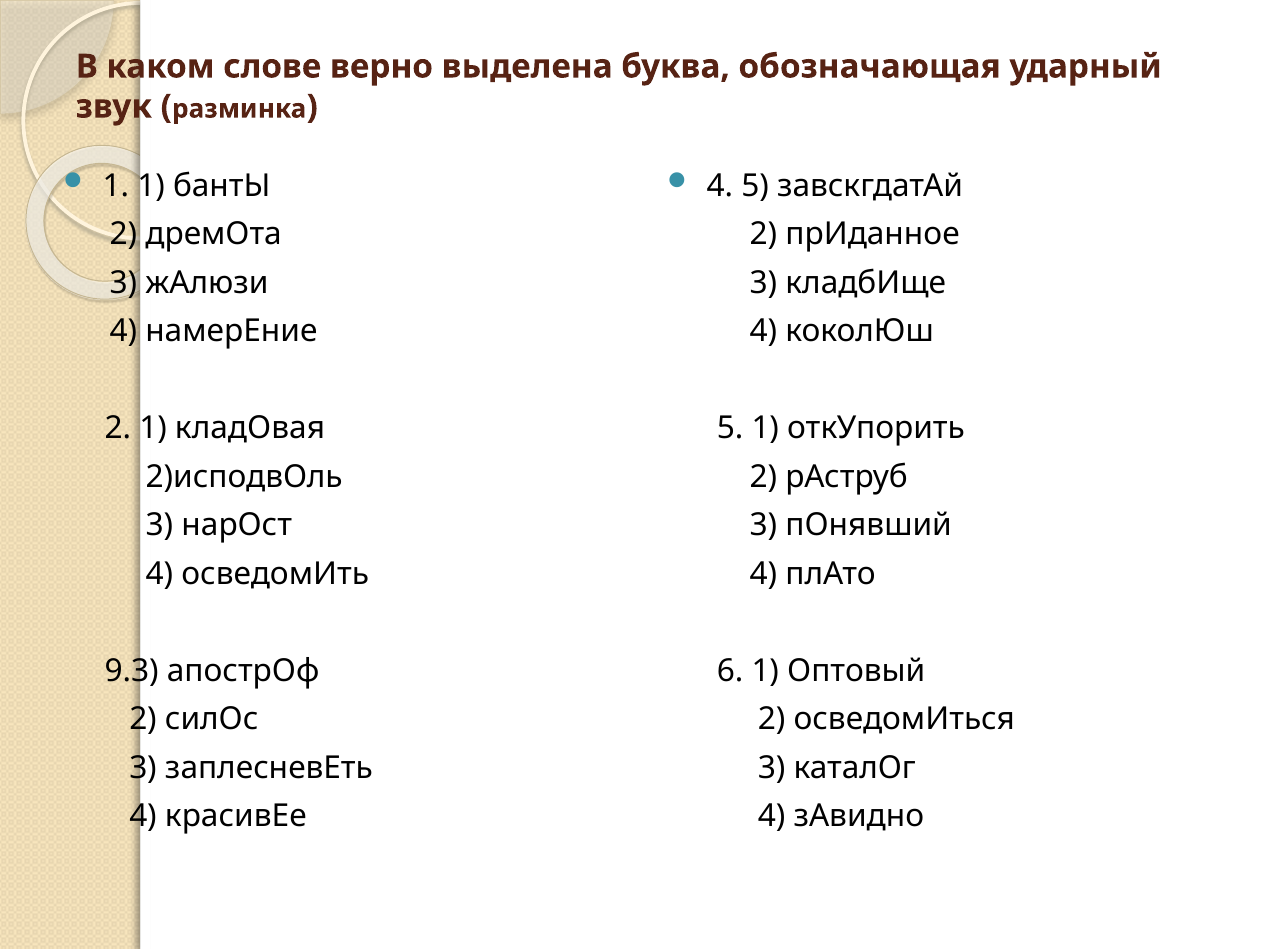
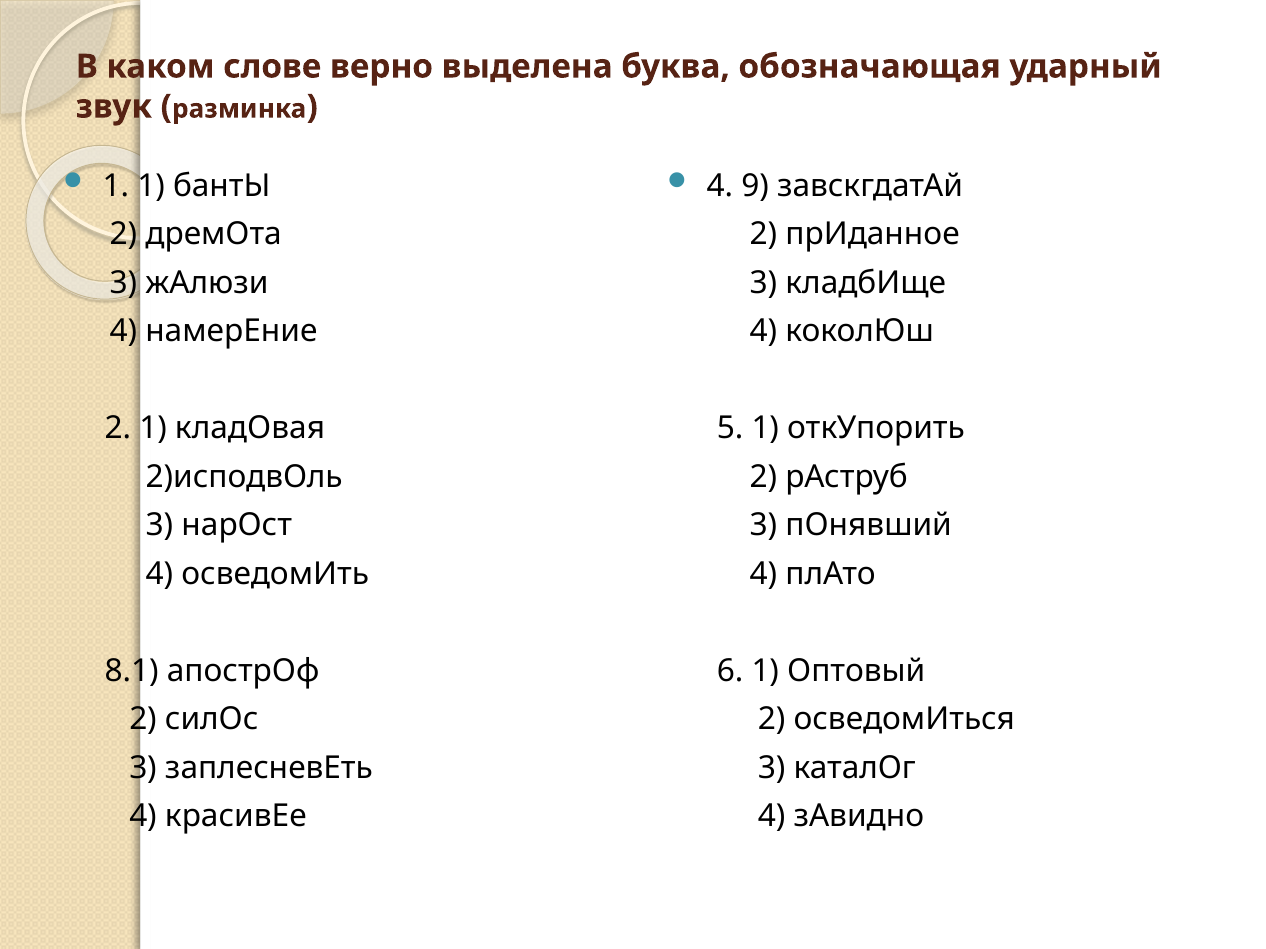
4 5: 5 -> 9 (755, 186)
9.3: 9.3 -> 8.1 (132, 671)
